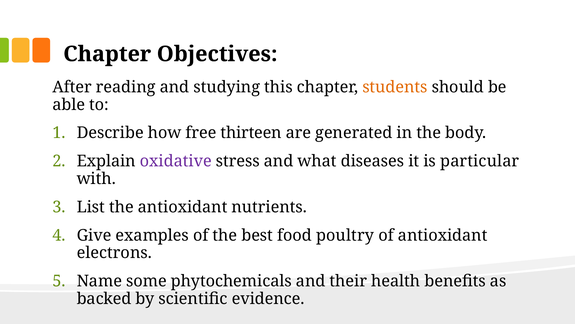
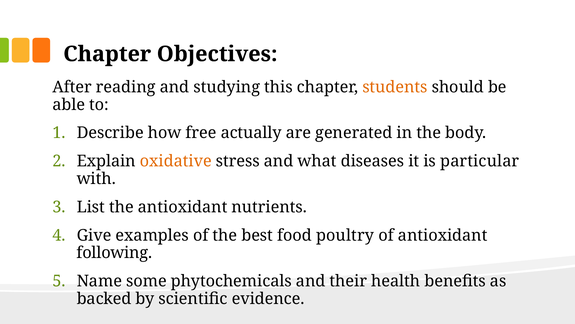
thirteen: thirteen -> actually (251, 133)
oxidative colour: purple -> orange (176, 161)
electrons: electrons -> following (114, 253)
